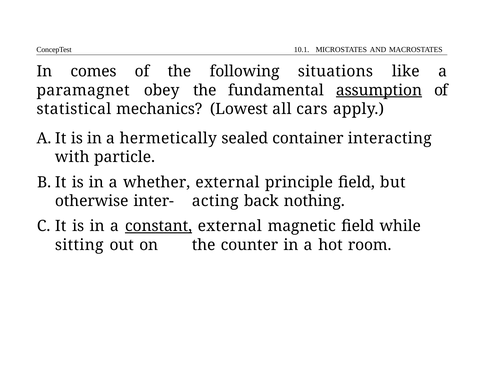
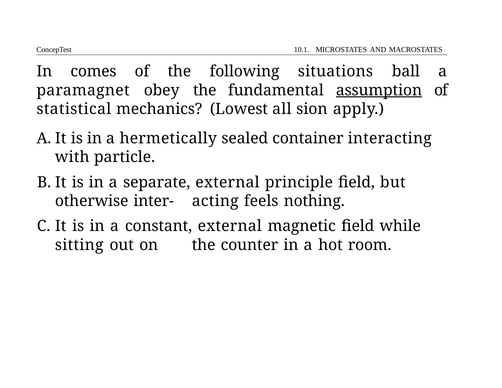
like: like -> ball (406, 71)
cars: cars -> sion (312, 109)
whether: whether -> separate (157, 182)
back: back -> feels (261, 201)
constant underline: present -> none (159, 226)
